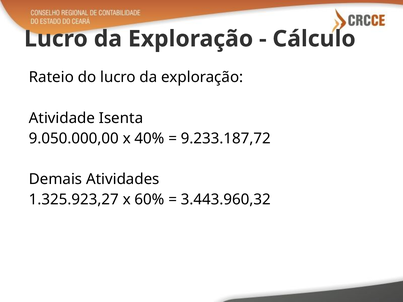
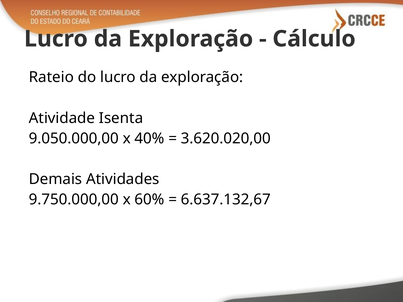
9.233.187,72: 9.233.187,72 -> 3.620.020,00 (226, 139)
1.325.923,27: 1.325.923,27 -> 9.750.000,00 (74, 200)
3.443.960,32: 3.443.960,32 -> 6.637.132,67 (226, 200)
